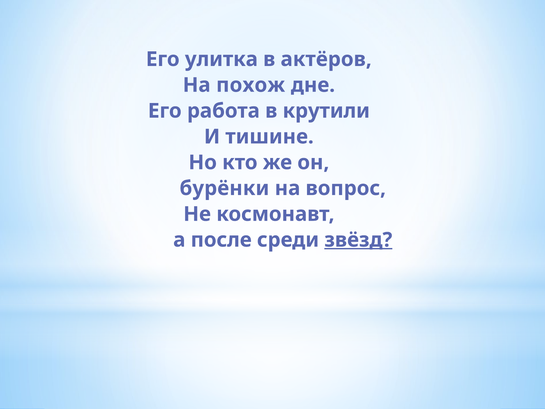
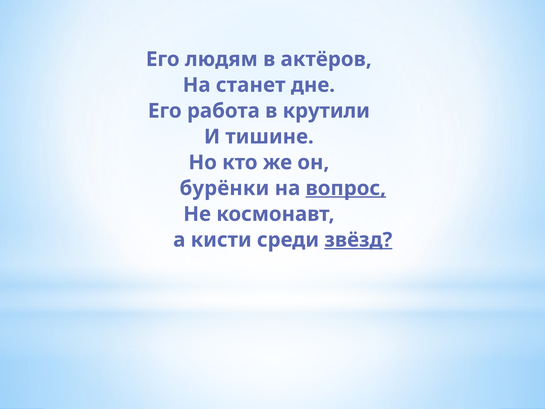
улитка: улитка -> людям (221, 59)
похож: похож -> станет (251, 85)
вопрос underline: none -> present (346, 188)
после: после -> кисти (221, 240)
